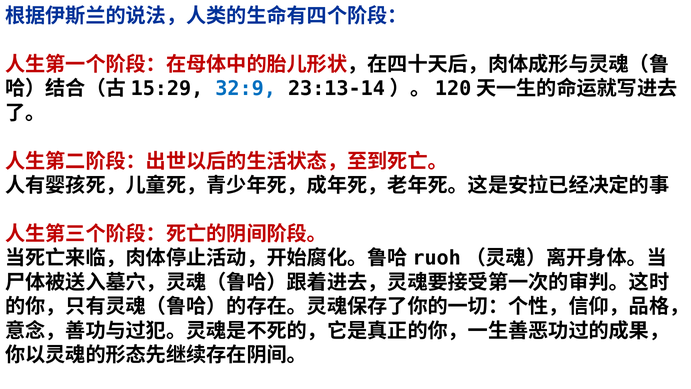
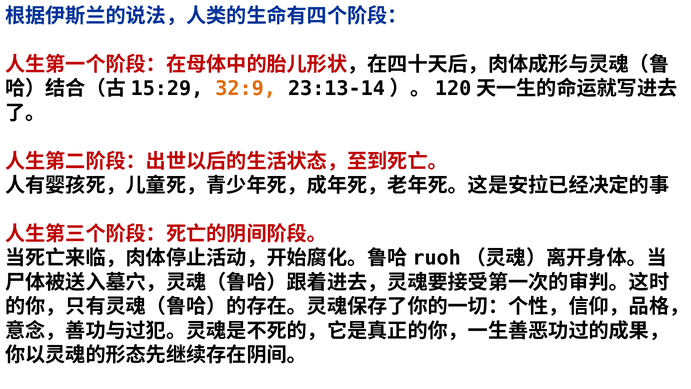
32:9 colour: blue -> orange (246, 89)
